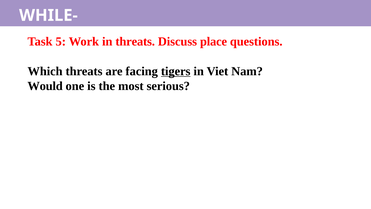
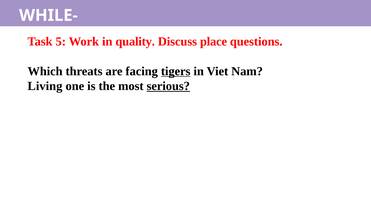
threats: threats -> quality (135, 41)
Would: Would -> Living (45, 86)
serious underline: none -> present (168, 86)
